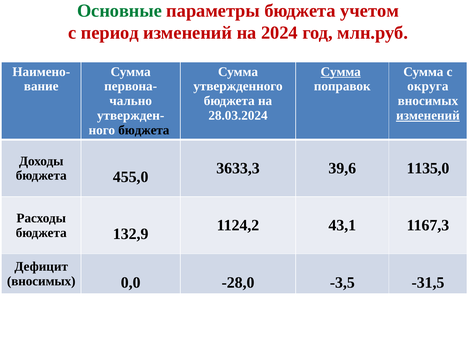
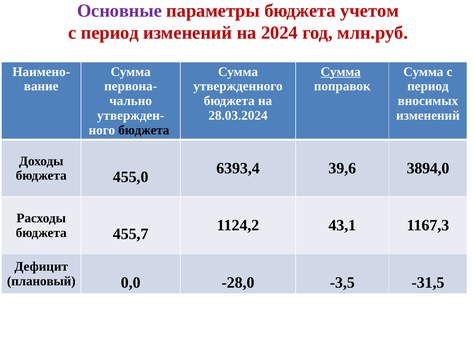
Основные colour: green -> purple (119, 11)
округа: округа -> период (428, 86)
изменений underline: present -> none (428, 115)
3633,3: 3633,3 -> 6393,4 (238, 168)
1135,0: 1135,0 -> 3894,0 (428, 168)
132,9: 132,9 -> 455,7 (131, 234)
вносимых: вносимых -> плановый (41, 281)
